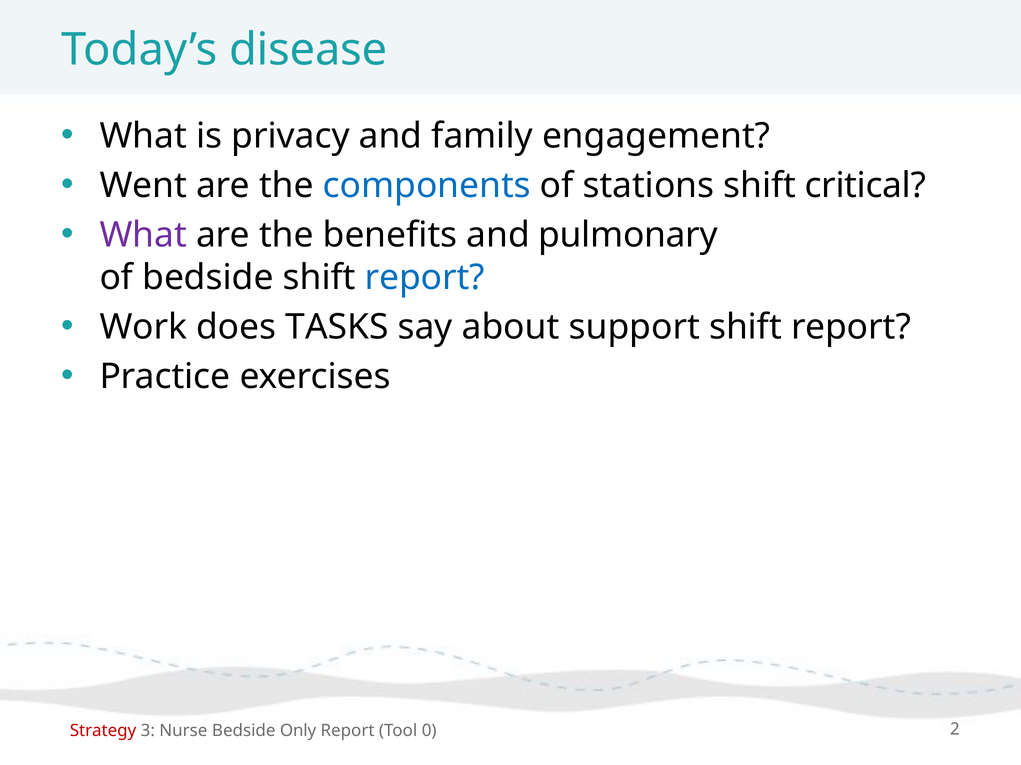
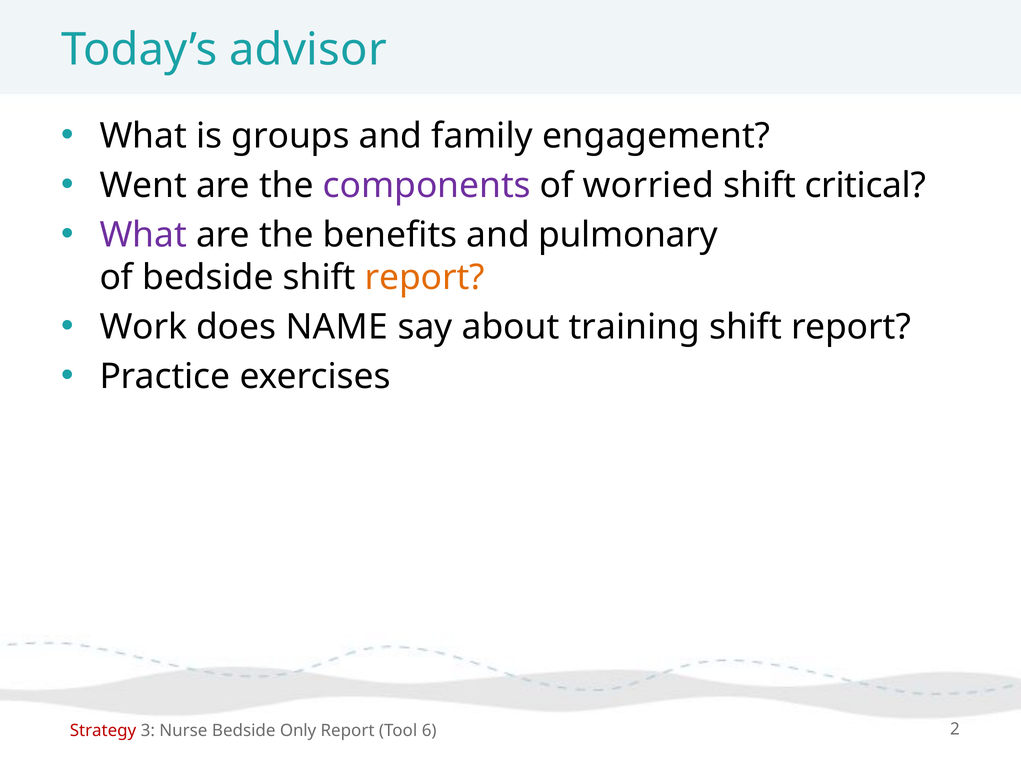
disease: disease -> advisor (308, 50)
privacy: privacy -> groups (291, 136)
components colour: blue -> purple (427, 186)
stations: stations -> worried (648, 186)
report colour: blue -> orange (425, 278)
TASKS: TASKS -> NAME (337, 327)
support: support -> training (634, 327)
0: 0 -> 6 (429, 731)
